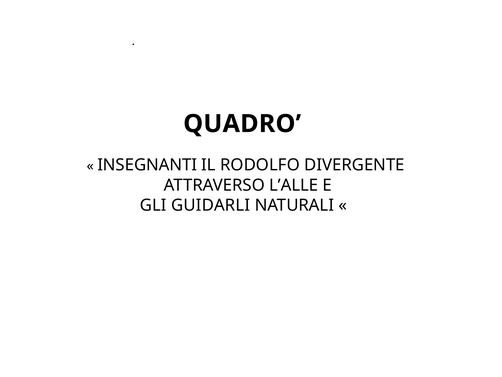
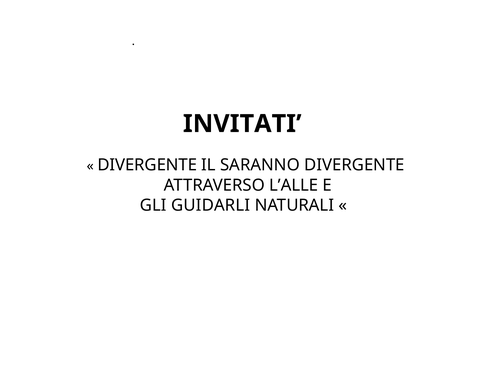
QUADRO: QUADRO -> INVITATI (242, 124)
INSEGNANTI: INSEGNANTI -> DIVERGENTE (147, 165)
RODOLFO: RODOLFO -> SARANNO (260, 165)
